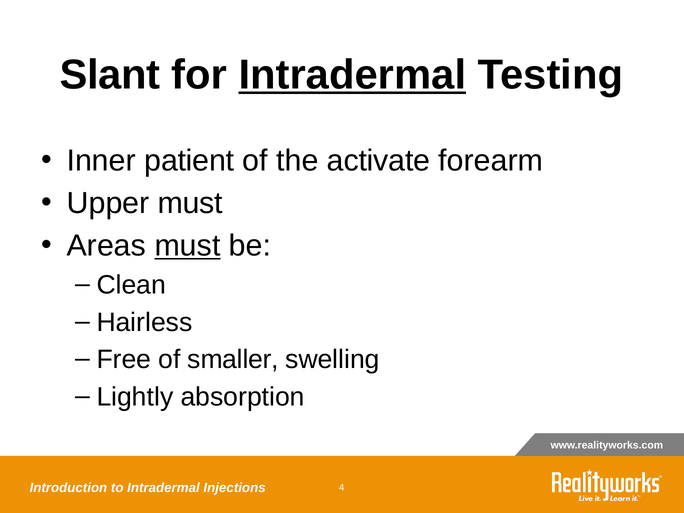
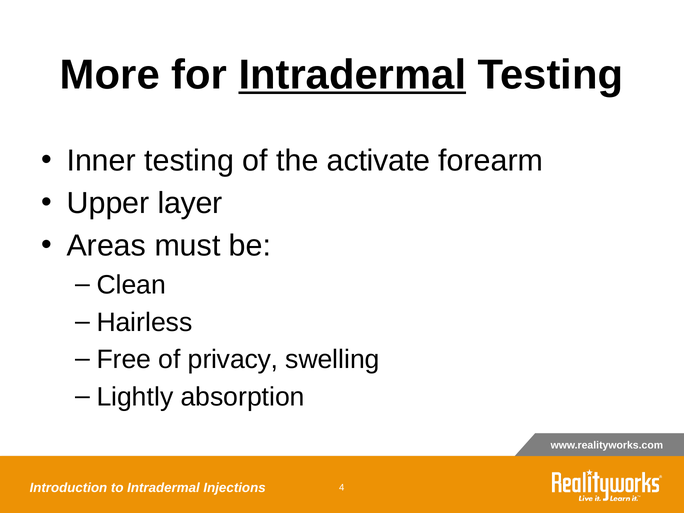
Slant: Slant -> More (110, 75)
Inner patient: patient -> testing (189, 161)
Upper must: must -> layer (190, 203)
must underline: present -> none (187, 246)
smaller: smaller -> privacy (233, 360)
